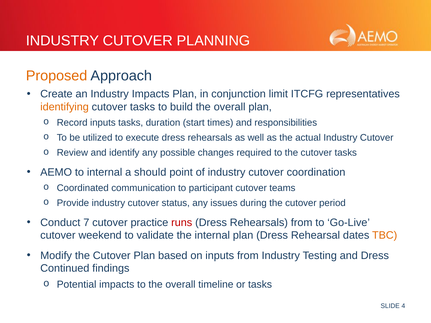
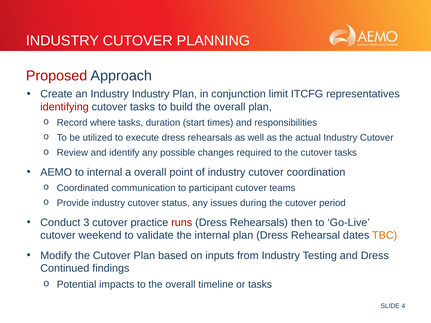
Proposed colour: orange -> red (57, 76)
Industry Impacts: Impacts -> Industry (151, 94)
identifying colour: orange -> red (65, 107)
Record inputs: inputs -> where (103, 123)
a should: should -> overall (150, 172)
7: 7 -> 3 (86, 223)
Rehearsals from: from -> then (302, 223)
